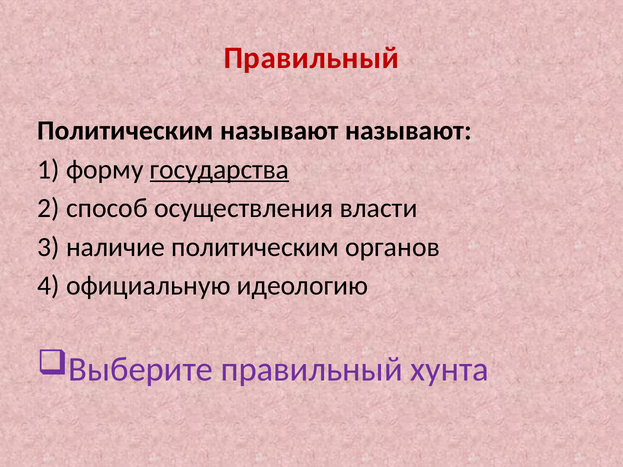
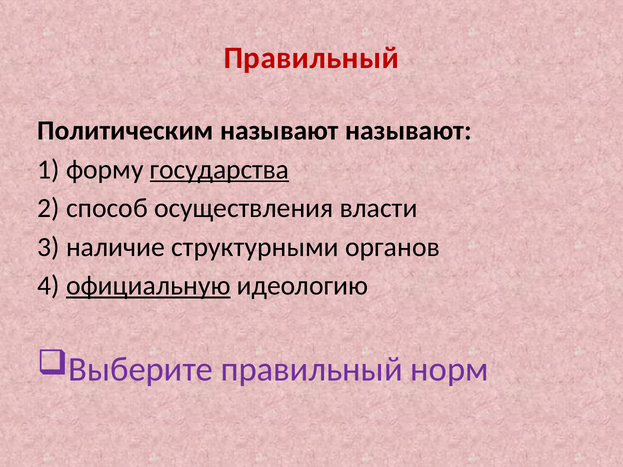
наличие политическим: политическим -> структурными (255, 247)
официальную underline: none -> present (148, 286)
хунта: хунта -> норм (450, 369)
